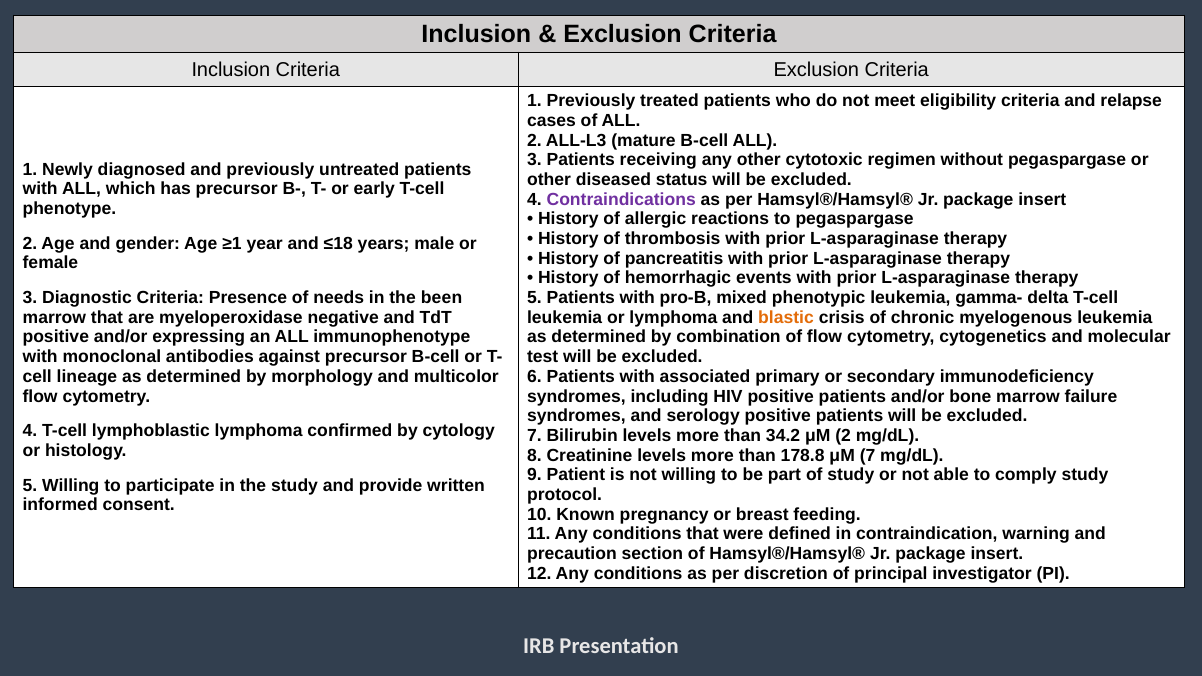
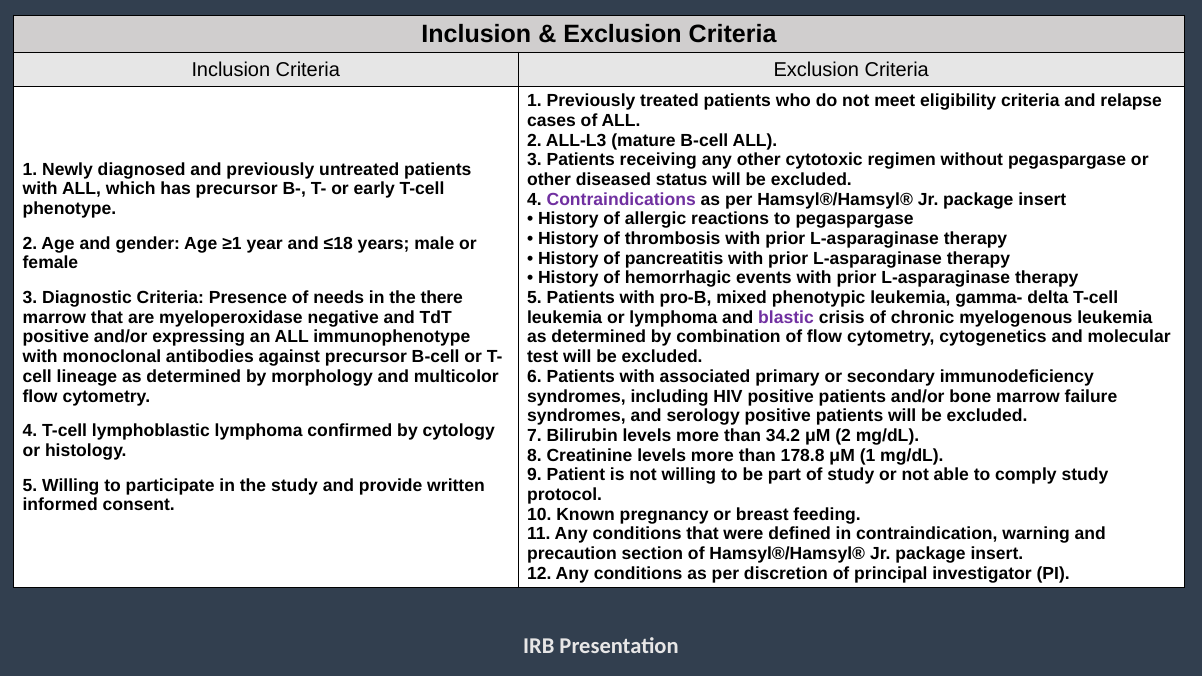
been: been -> there (442, 298)
blastic colour: orange -> purple (786, 318)
μM 7: 7 -> 1 (868, 455)
